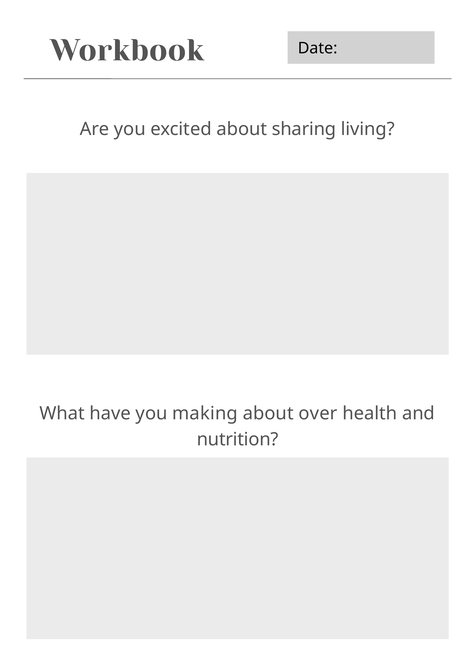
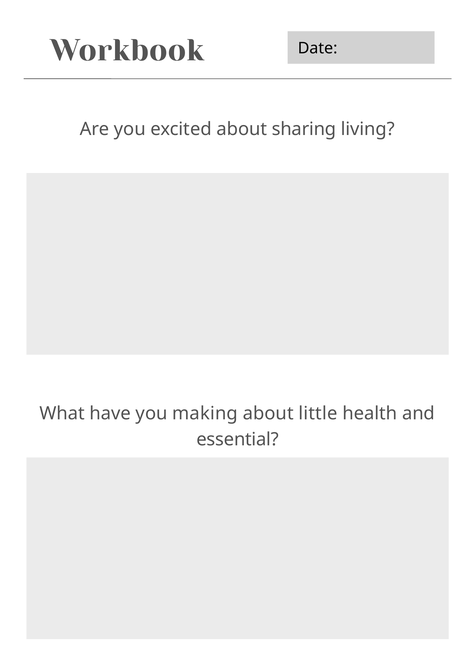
over: over -> little (318, 414)
nutrition: nutrition -> essential (238, 439)
